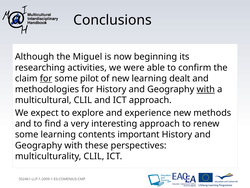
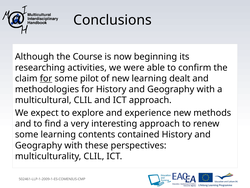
Miguel: Miguel -> Course (88, 57)
with underline: present -> none (206, 89)
important: important -> contained (138, 134)
